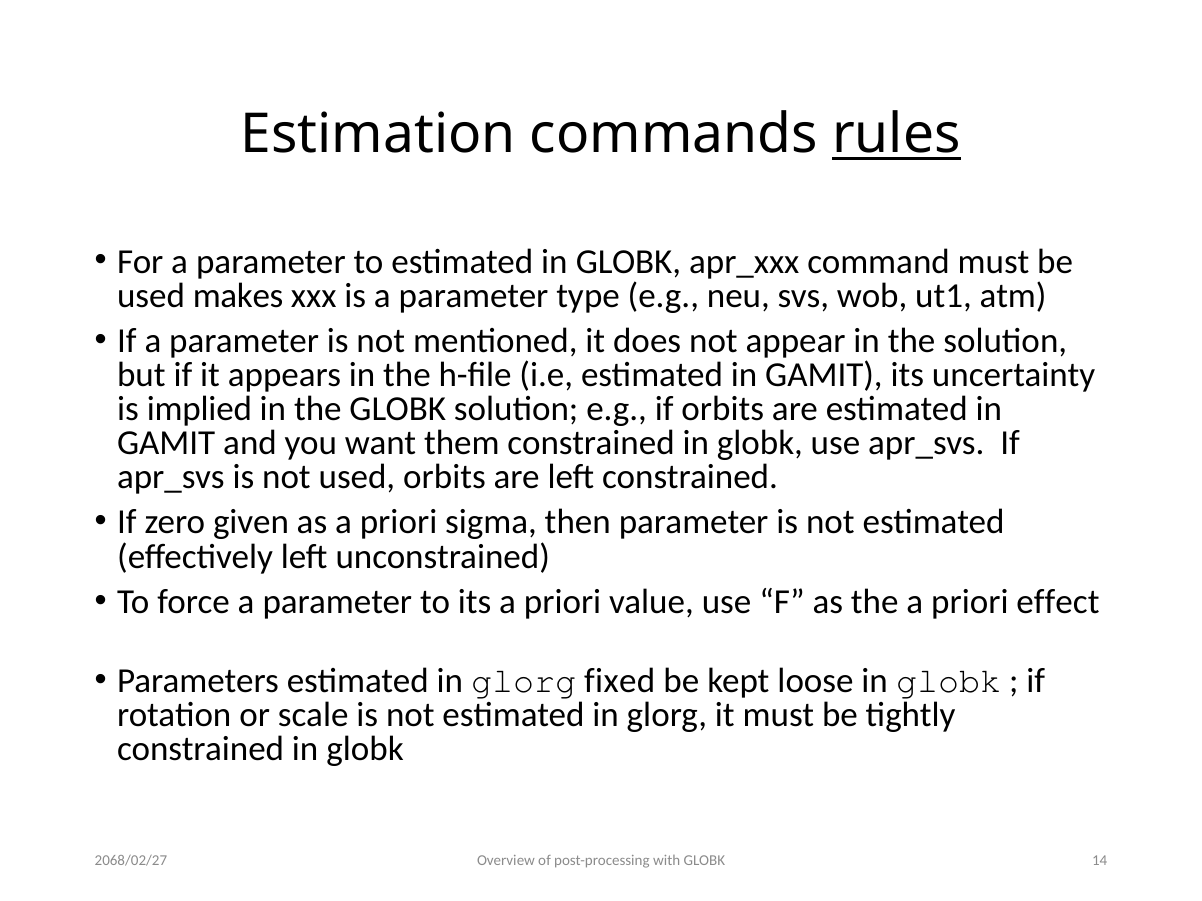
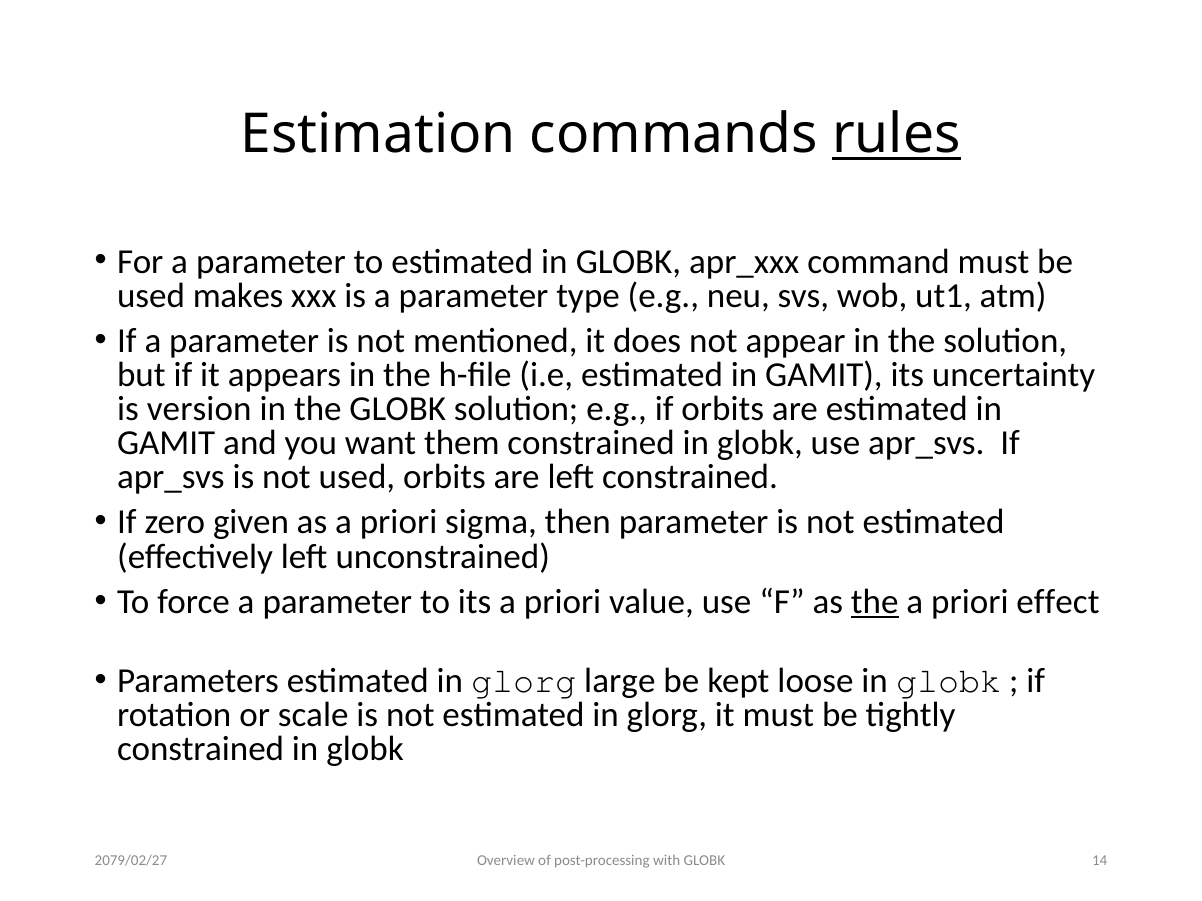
implied: implied -> version (199, 409)
the underline: none -> present (875, 602)
fixed: fixed -> large (620, 682)
2068/02/27: 2068/02/27 -> 2079/02/27 (131, 861)
